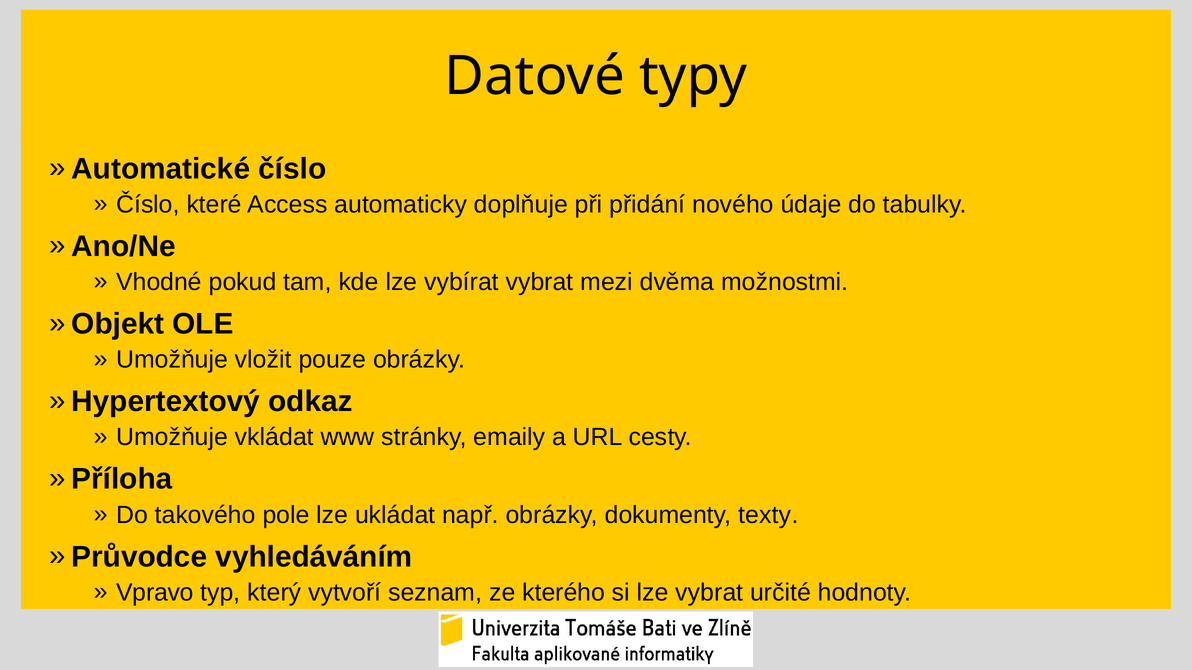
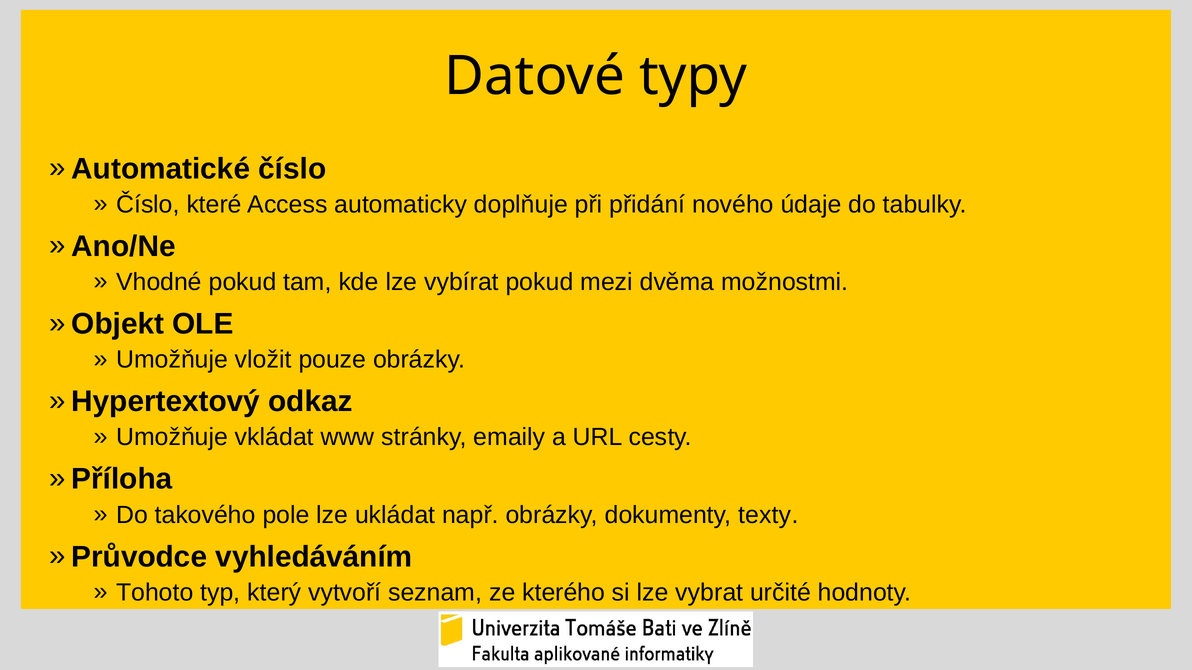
vybírat vybrat: vybrat -> pokud (539, 282)
Vpravo: Vpravo -> Tohoto (155, 593)
